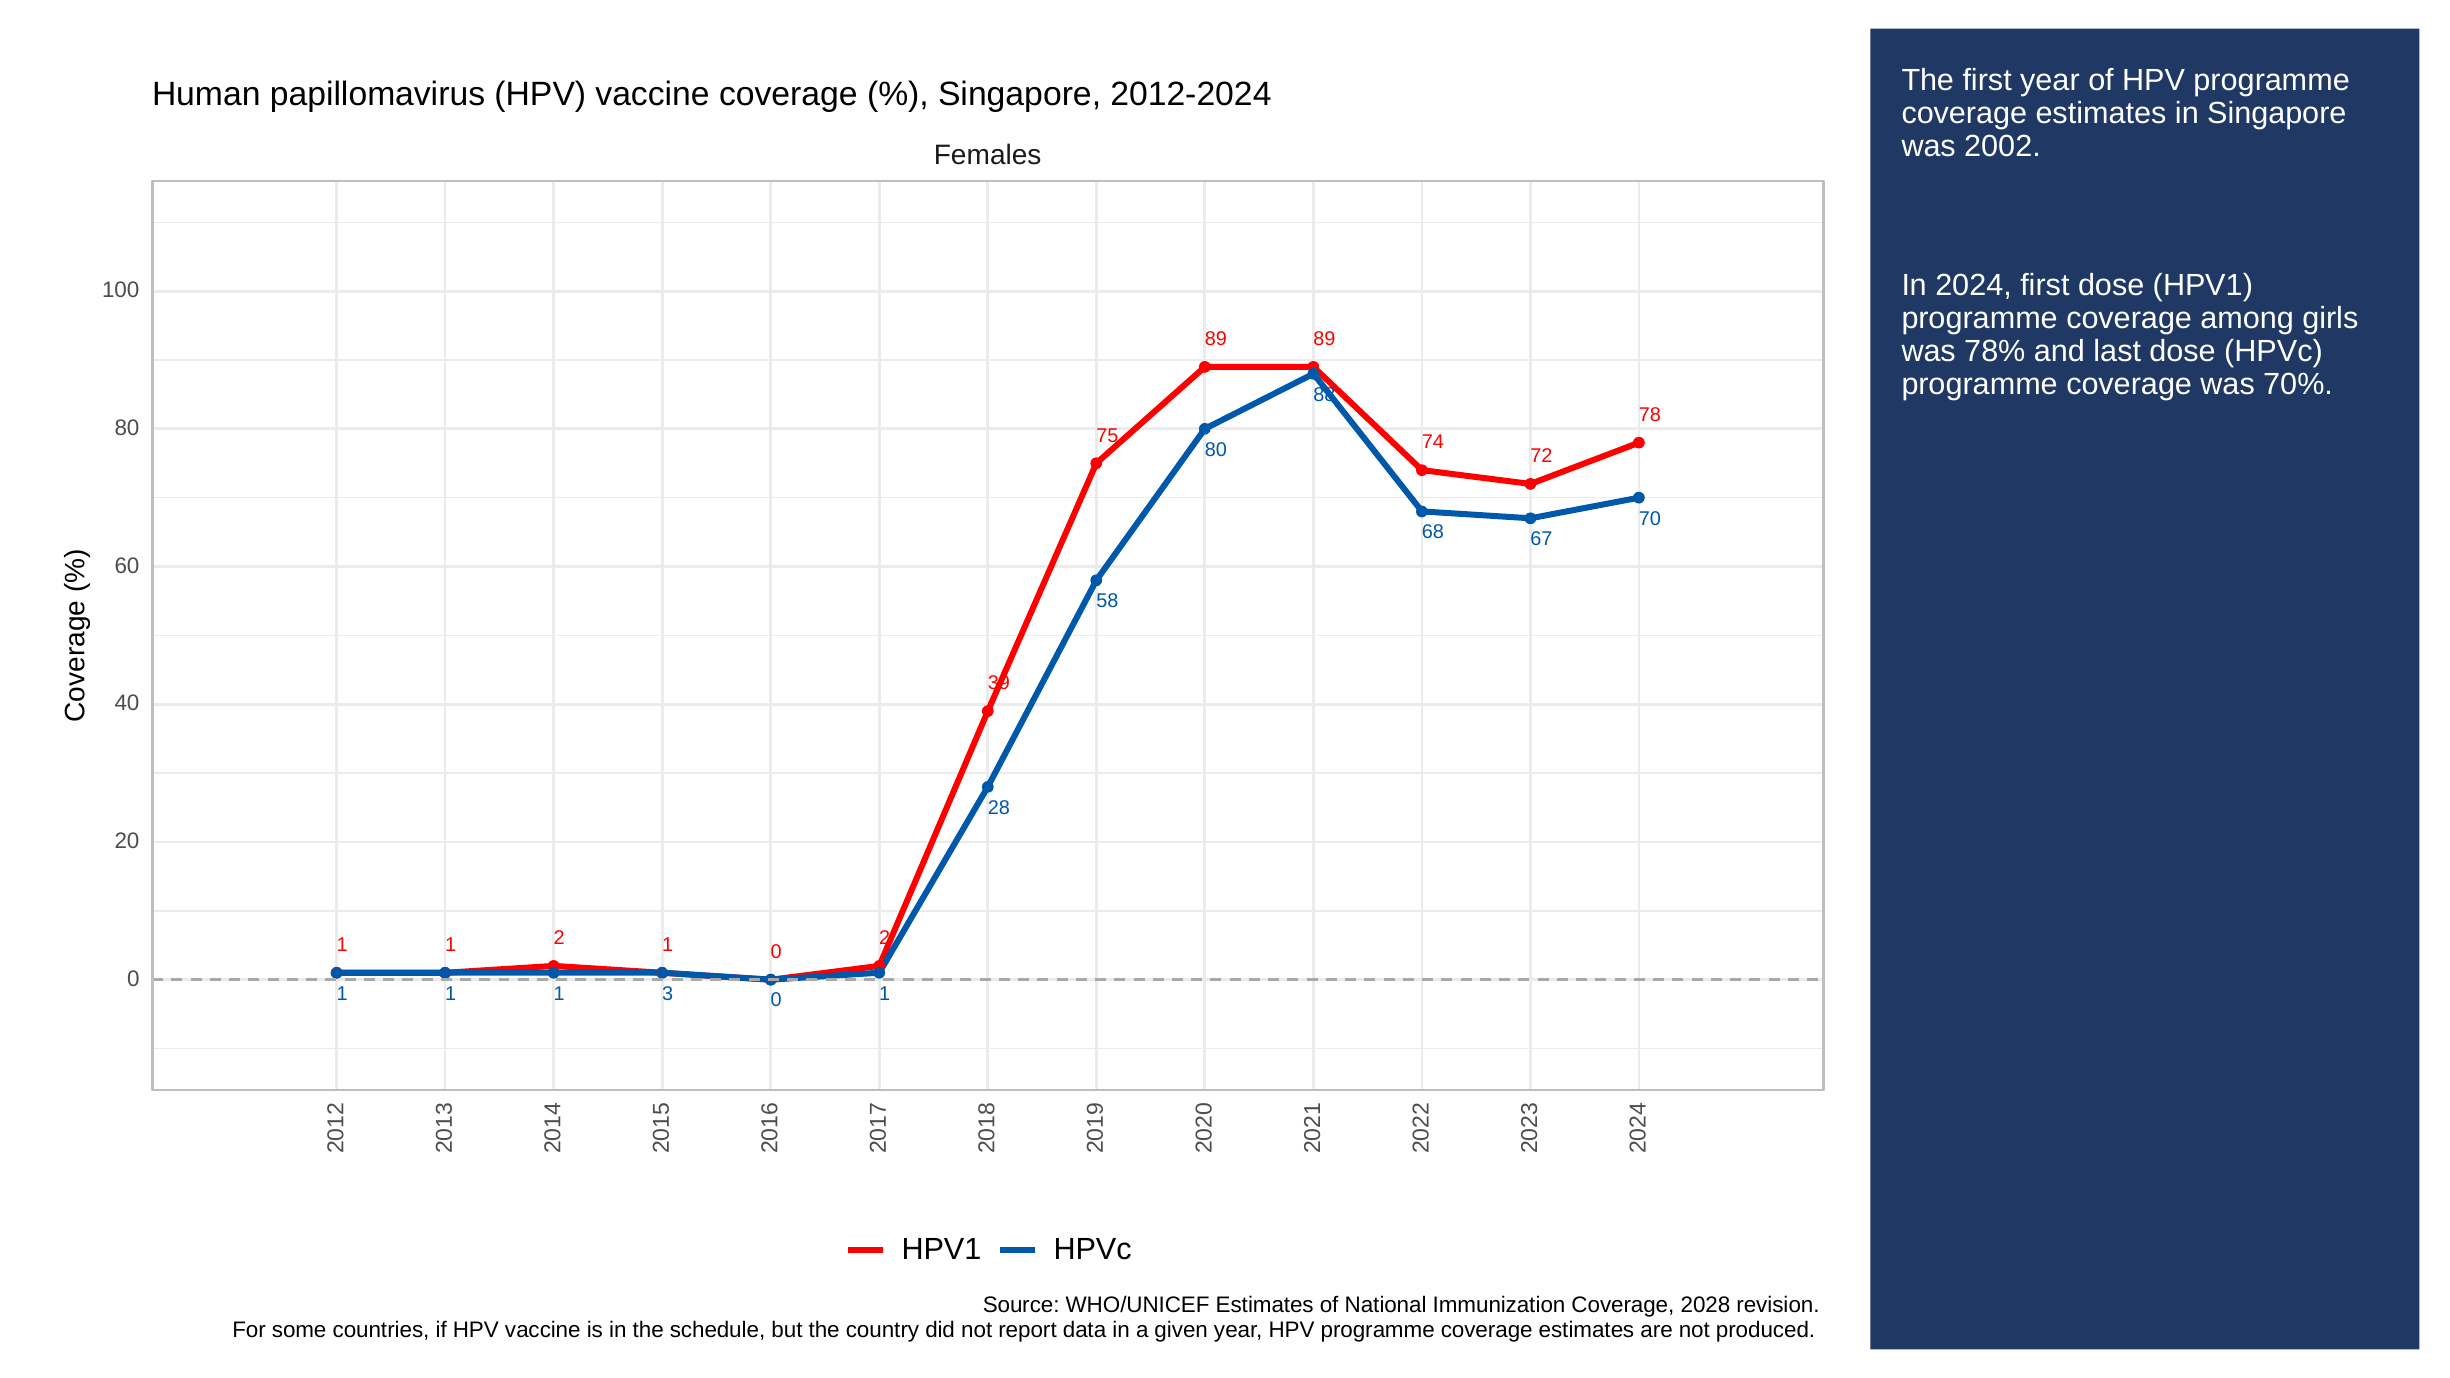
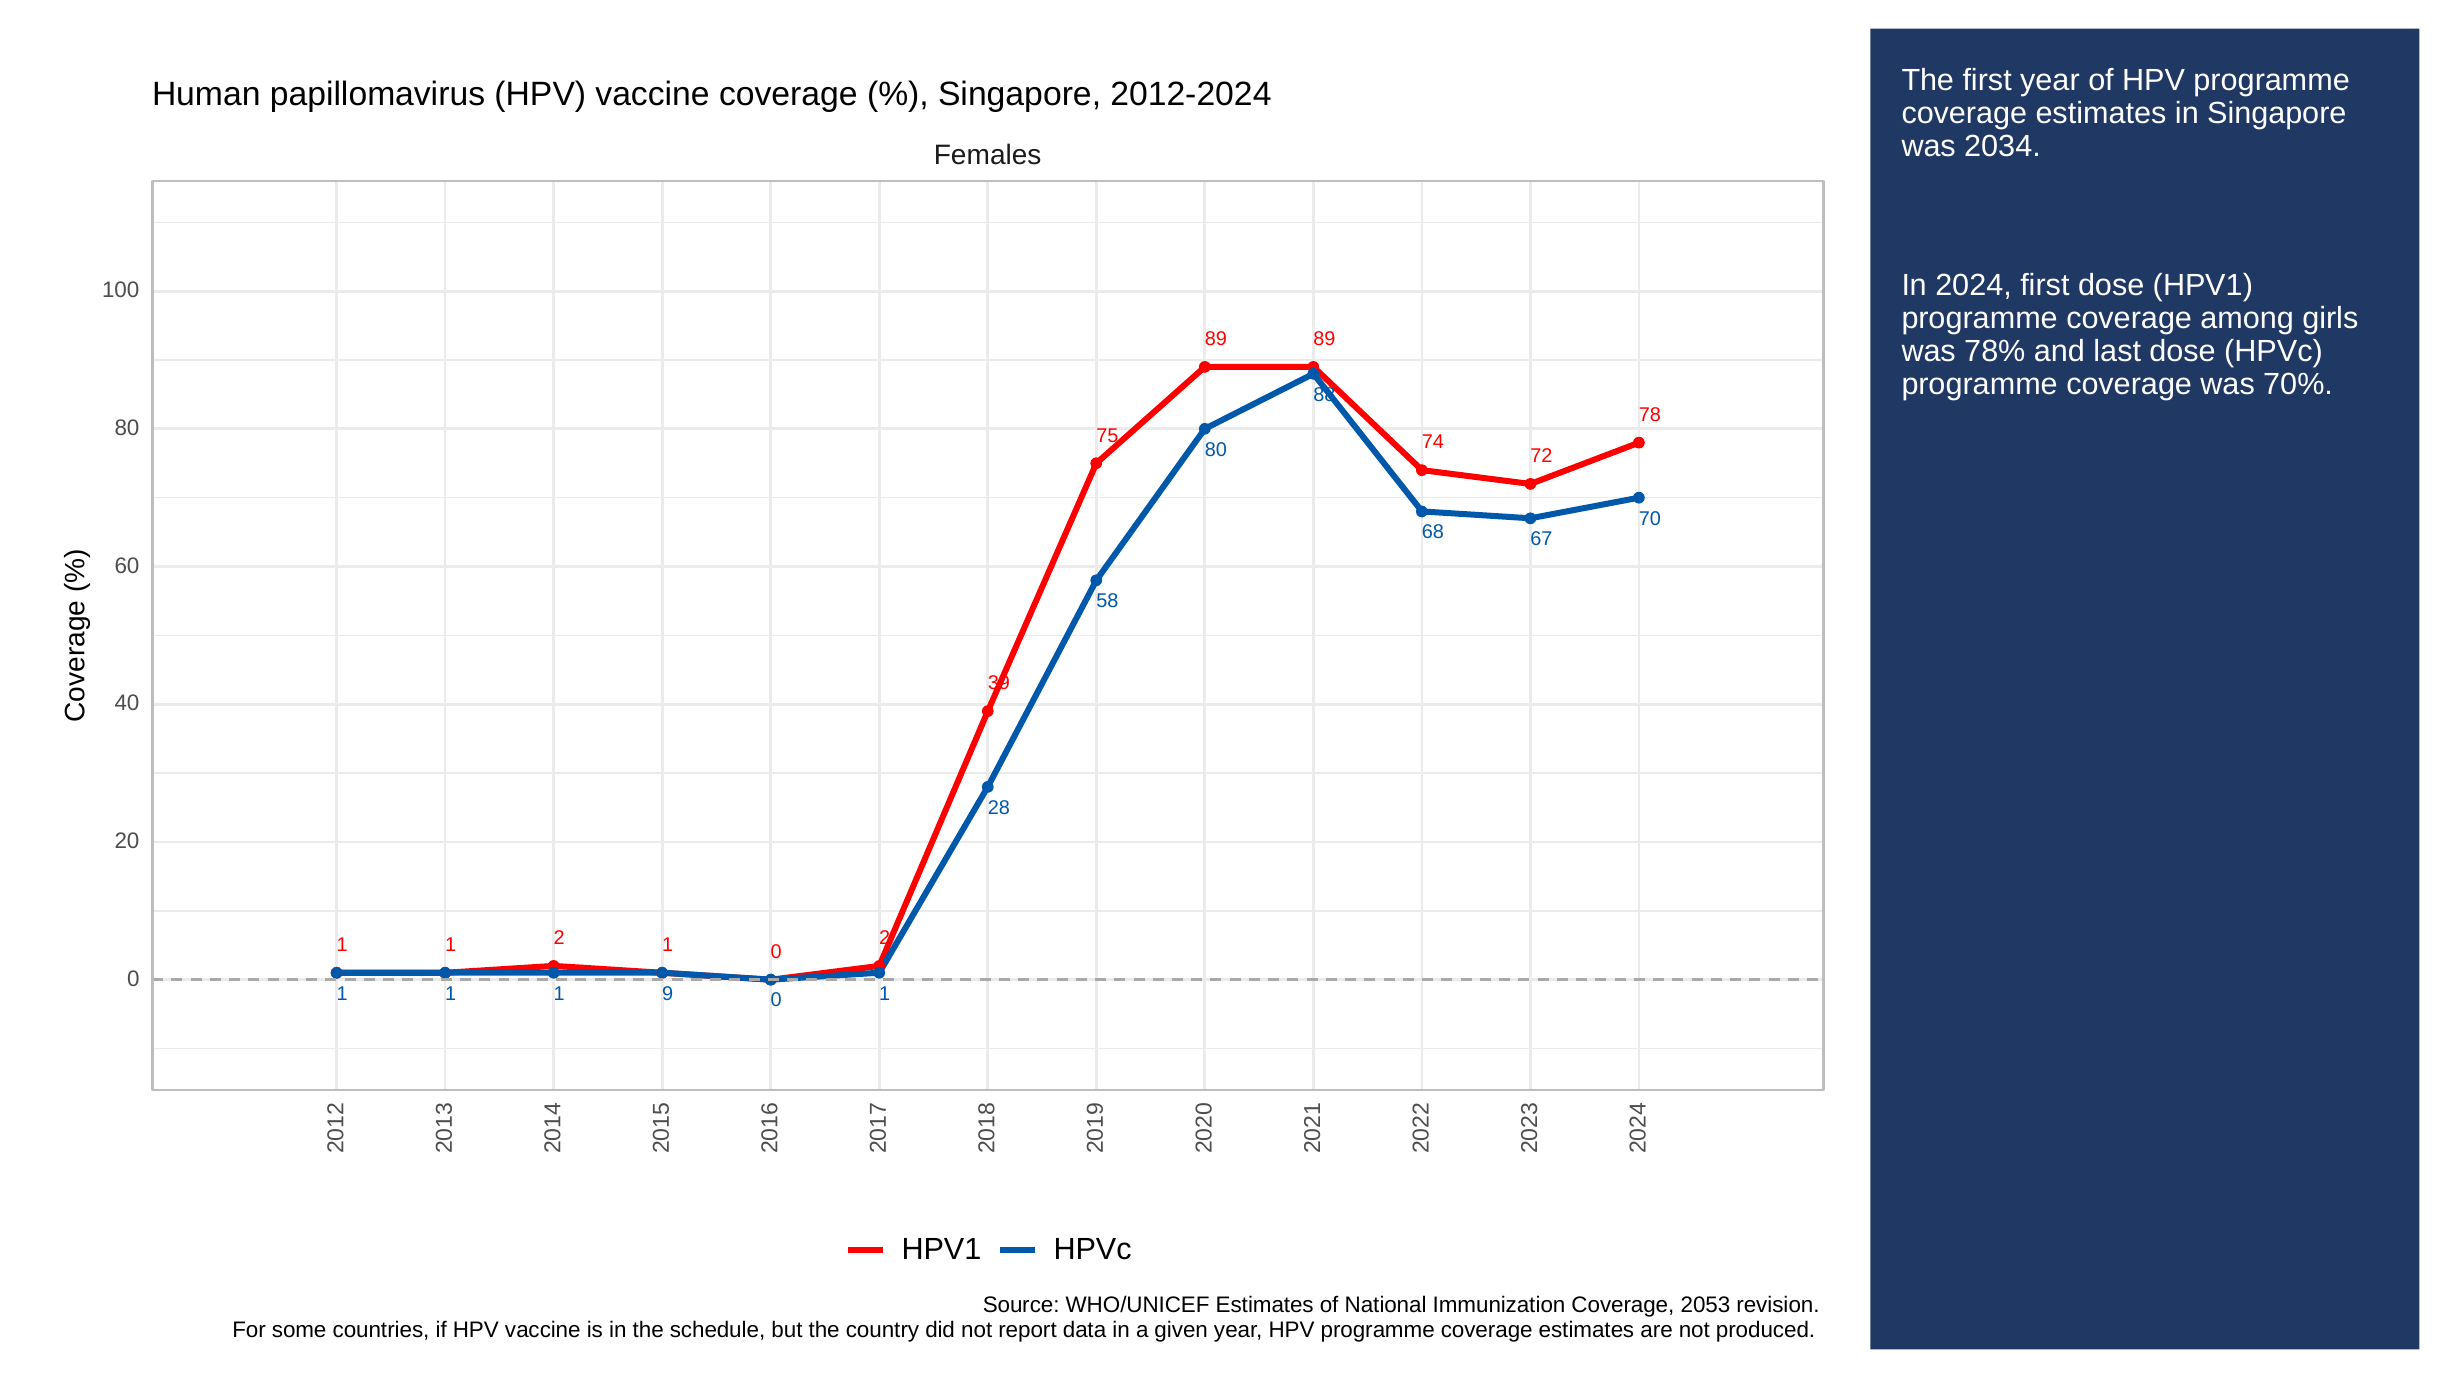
2002: 2002 -> 2034 (2002, 147)
1 1 3: 3 -> 9 (668, 994)
2028: 2028 -> 2053 (1706, 1306)
